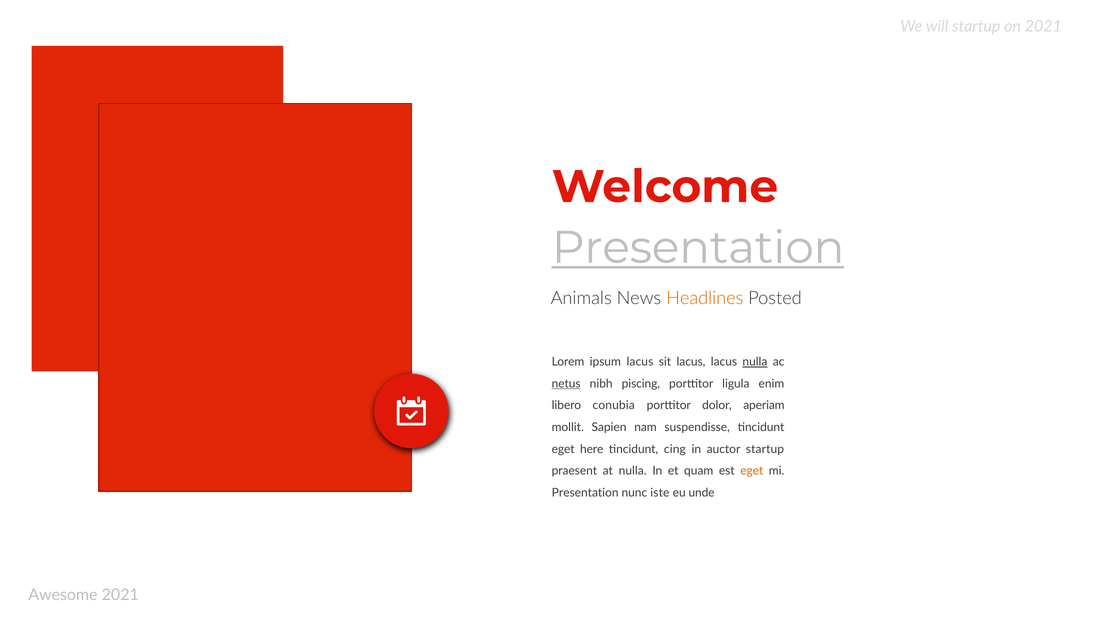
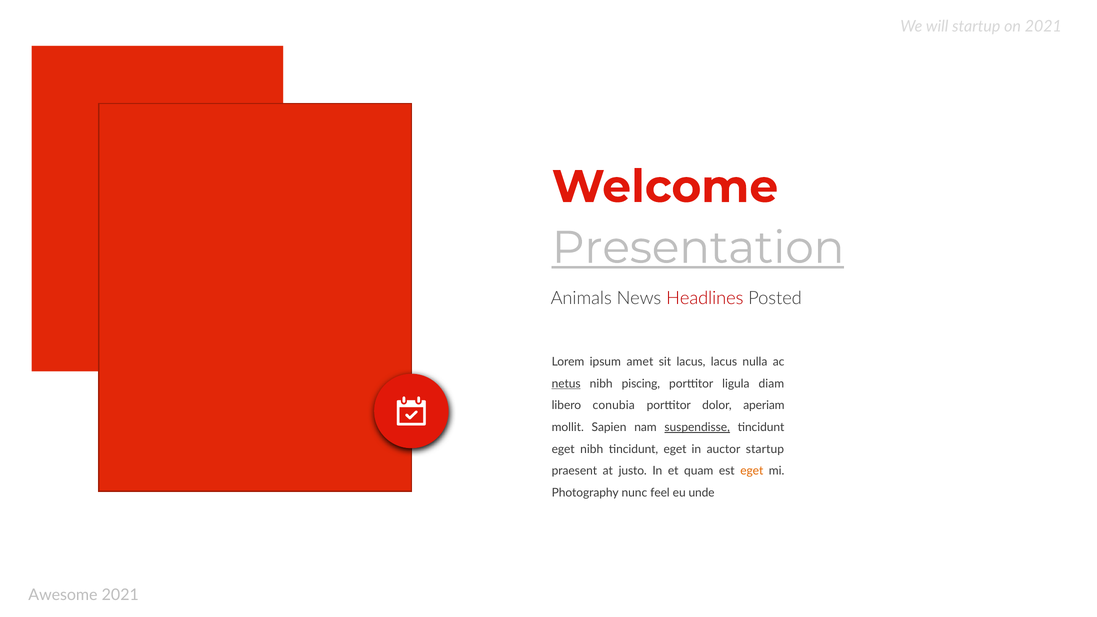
Headlines colour: orange -> red (705, 298)
ipsum lacus: lacus -> amet (640, 362)
nulla underline: present -> none (755, 362)
enim: enim -> diam (771, 384)
suspendisse underline: none -> present (697, 427)
eget here: here -> nibh (592, 449)
cing: cing -> eget (675, 449)
at nulla: nulla -> justo (633, 471)
Presentation: Presentation -> Photography (585, 493)
iste: iste -> feel (660, 493)
